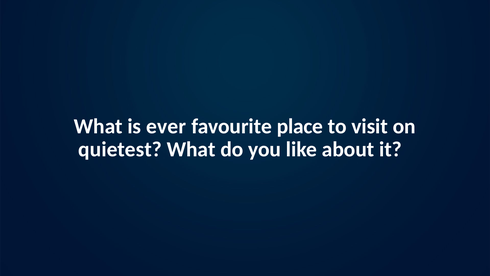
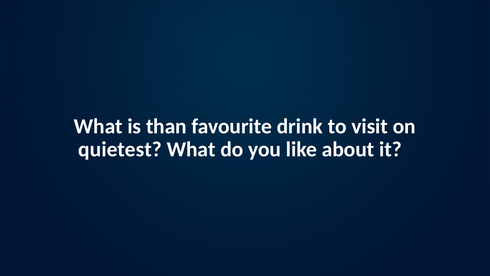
ever: ever -> than (166, 126)
place: place -> drink (300, 126)
